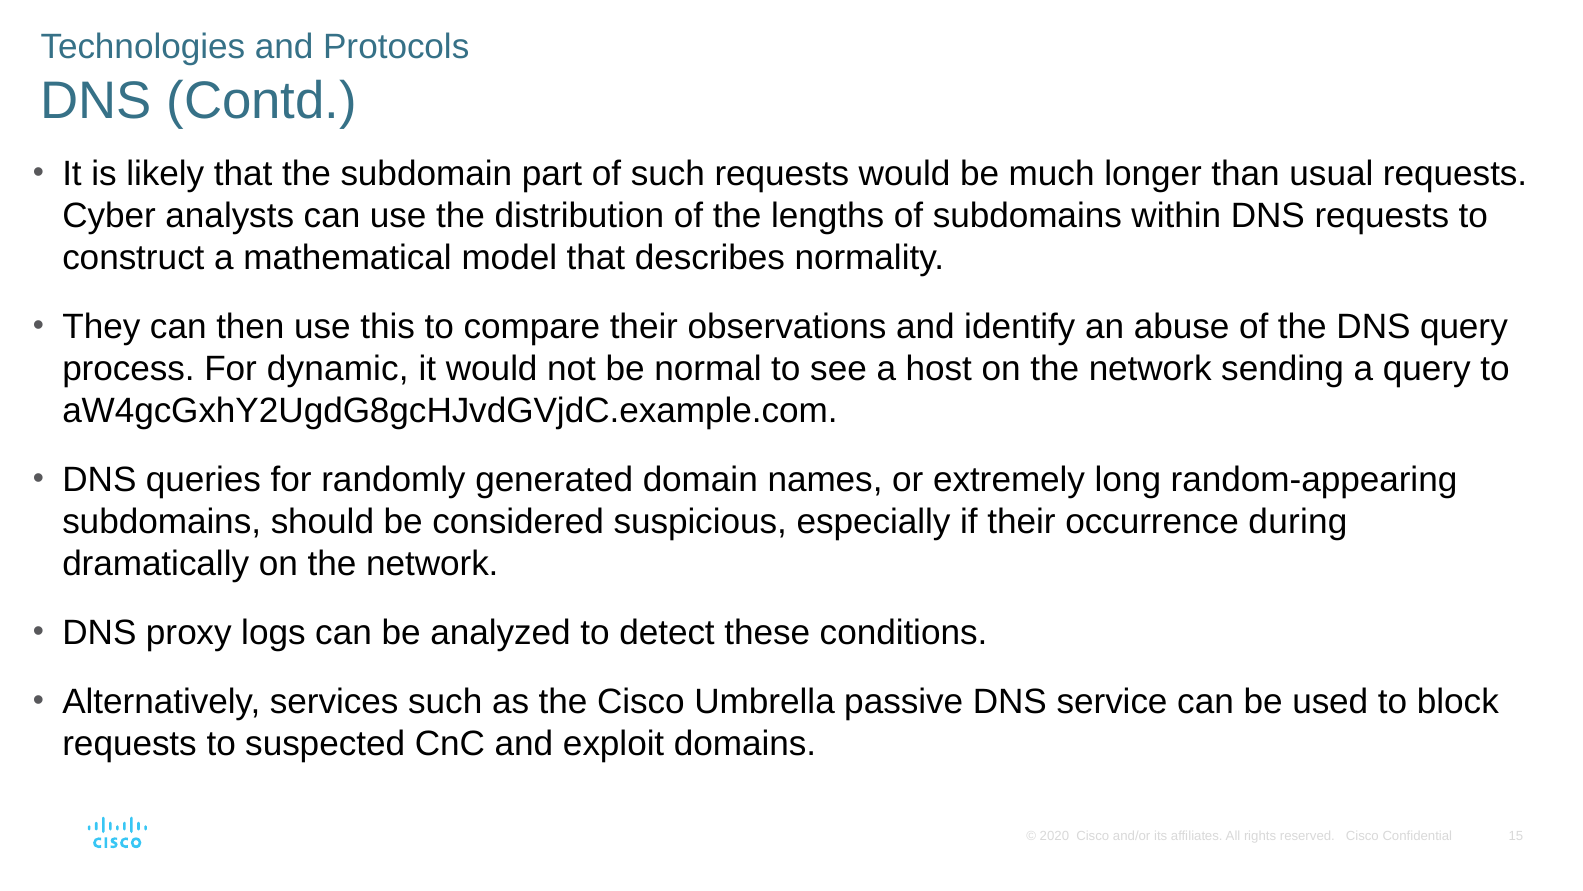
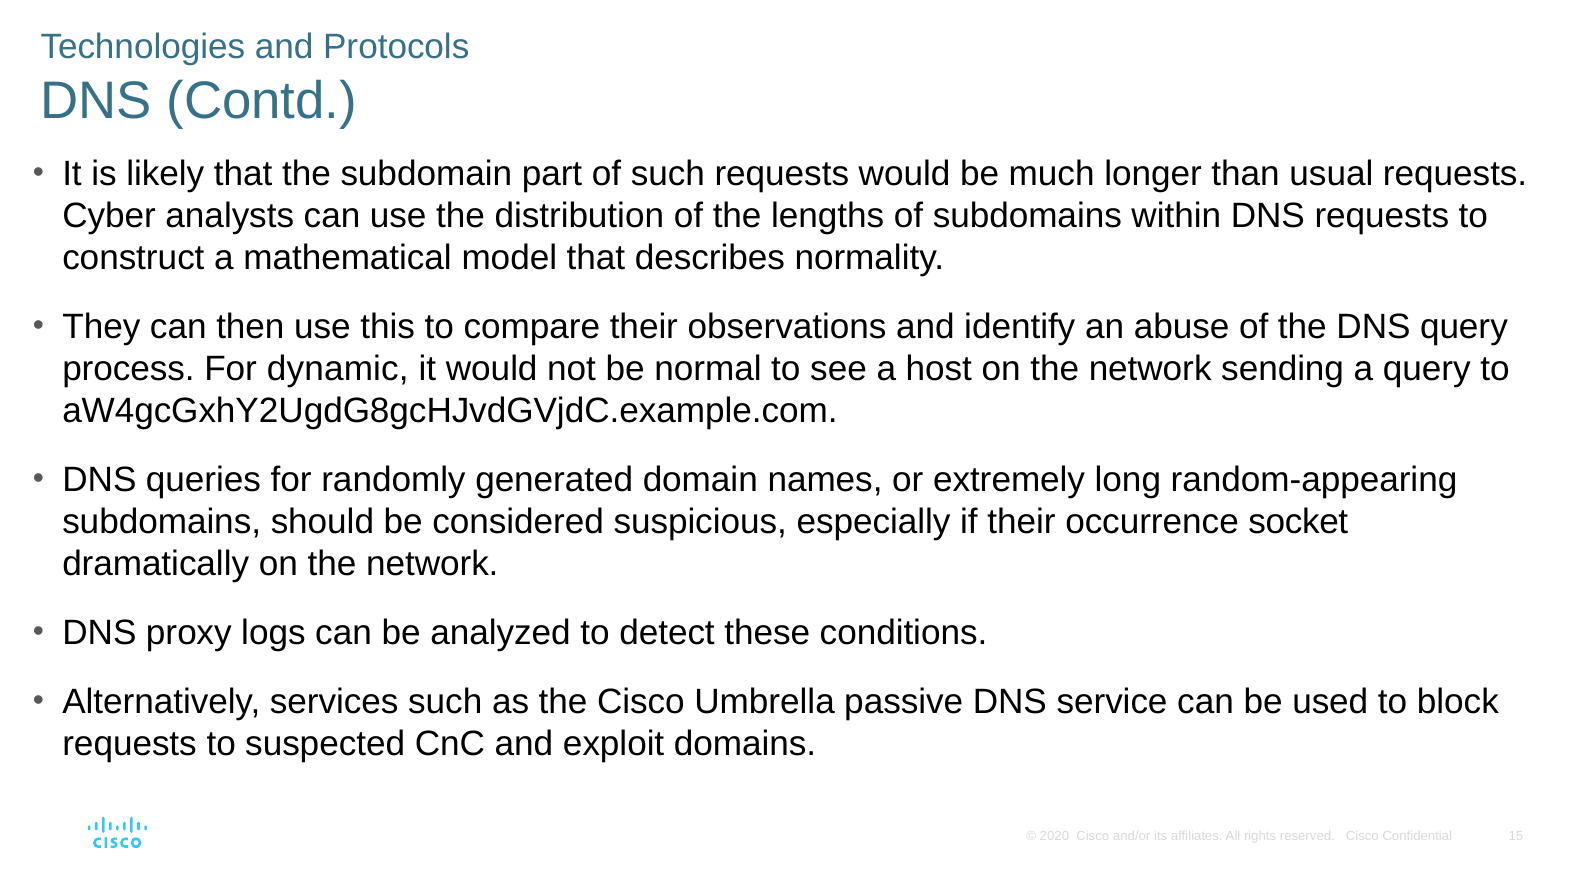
during: during -> socket (1298, 522)
